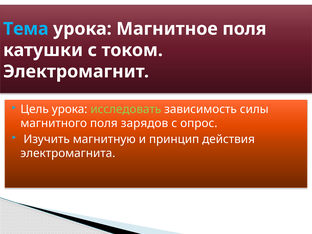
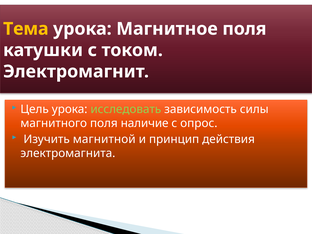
Тема colour: light blue -> yellow (26, 29)
зарядов: зарядов -> наличие (145, 123)
магнитную: магнитную -> магнитной (104, 139)
